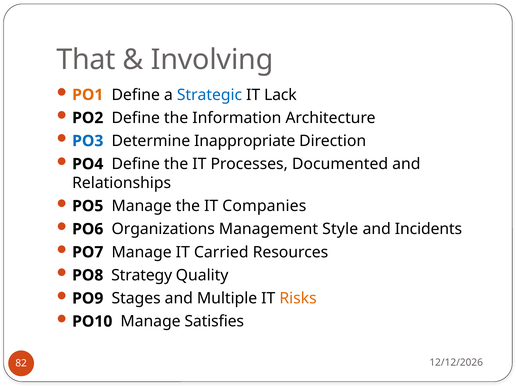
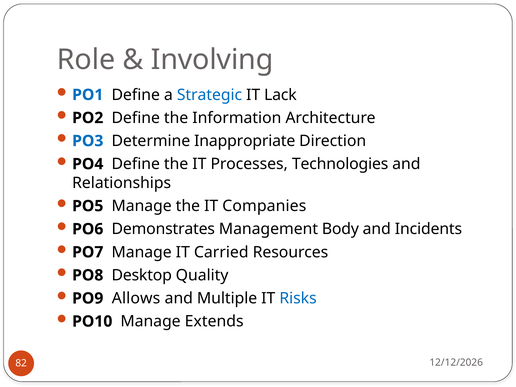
That: That -> Role (86, 60)
PO1 colour: orange -> blue (88, 95)
Documented: Documented -> Technologies (340, 164)
Organizations: Organizations -> Demonstrates (163, 229)
Style: Style -> Body (340, 229)
Strategy: Strategy -> Desktop (142, 275)
Stages: Stages -> Allows (136, 298)
Risks colour: orange -> blue (298, 298)
Satisfies: Satisfies -> Extends (214, 321)
